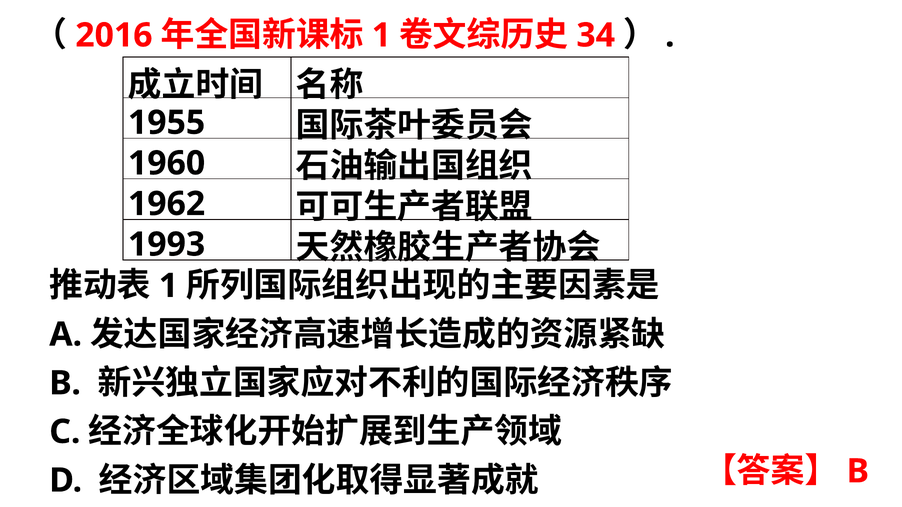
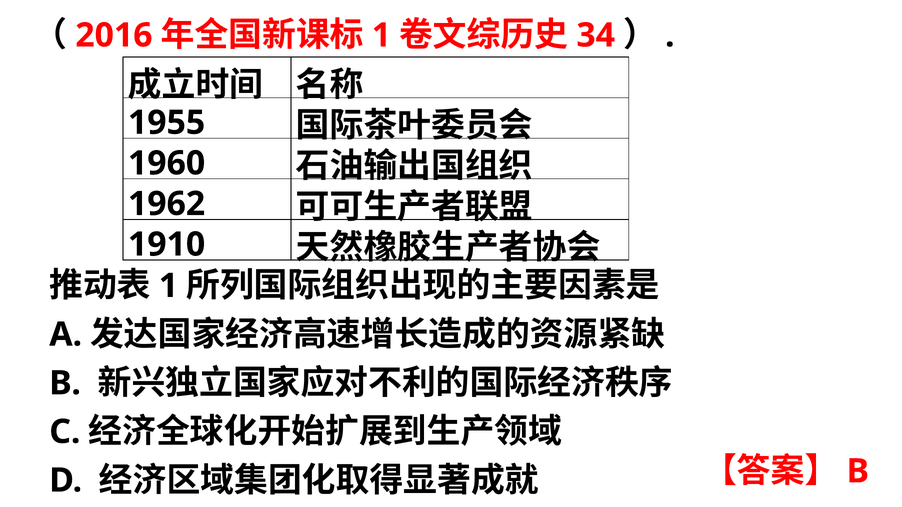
1993: 1993 -> 1910 (167, 245)
